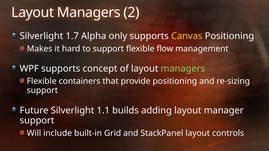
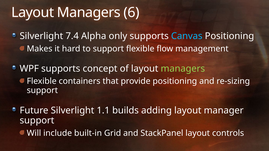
2: 2 -> 6 (132, 13)
1.7: 1.7 -> 7.4 (72, 36)
Canvas colour: yellow -> light blue (187, 36)
